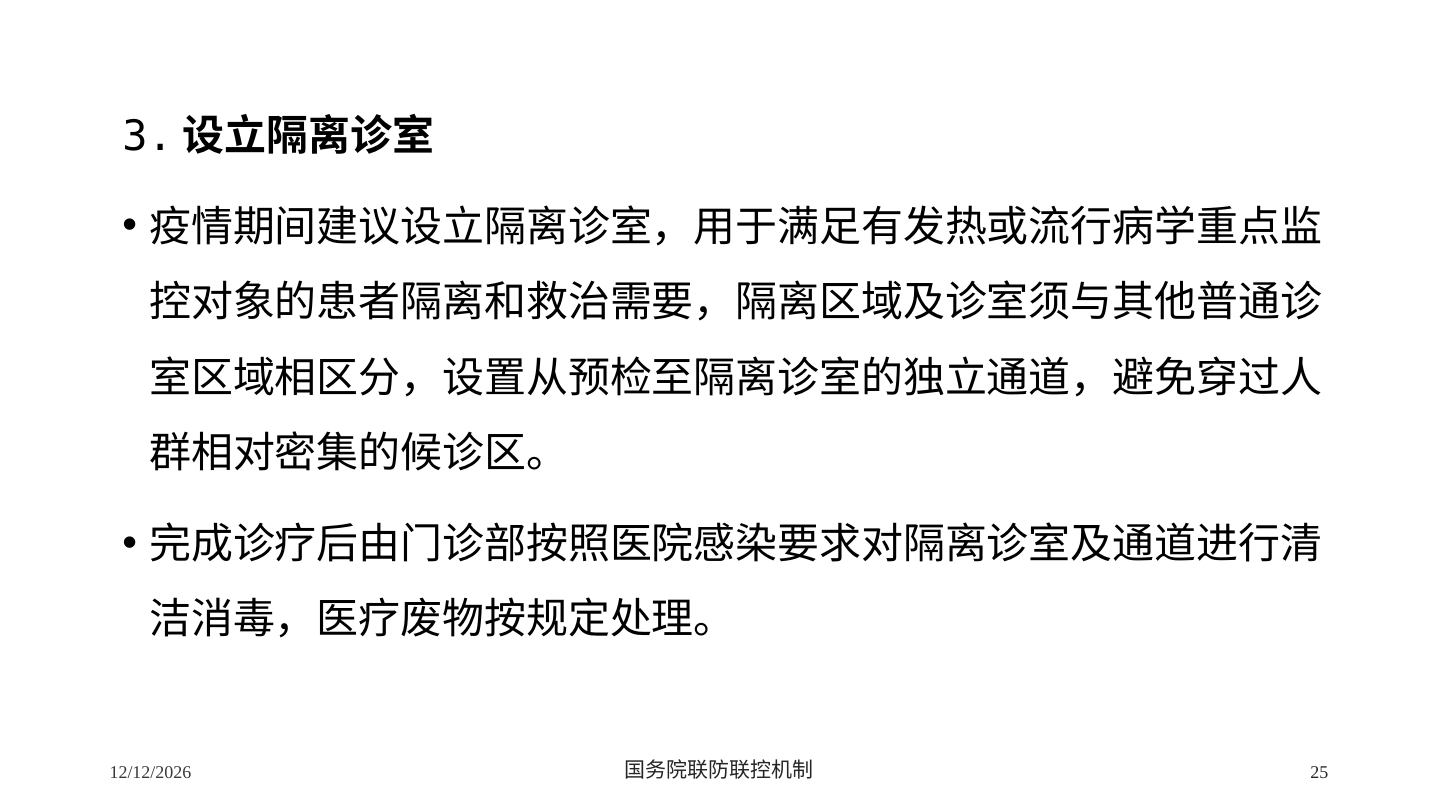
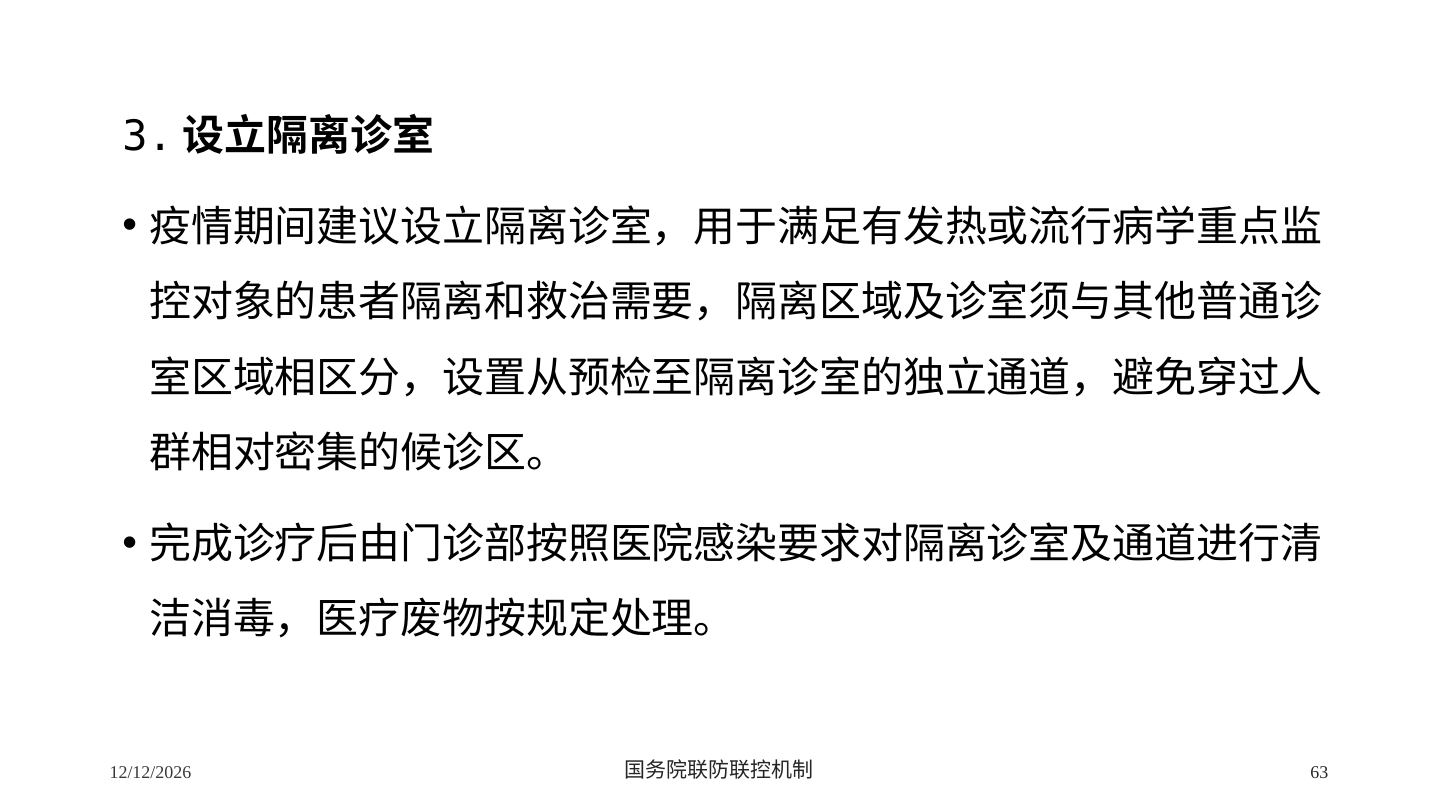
25: 25 -> 63 (1319, 772)
